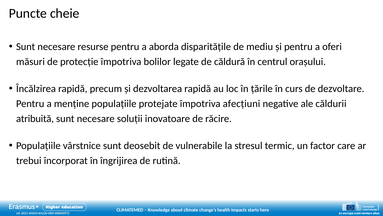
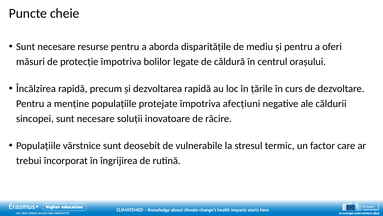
atribuită: atribuită -> sincopei (35, 118)
